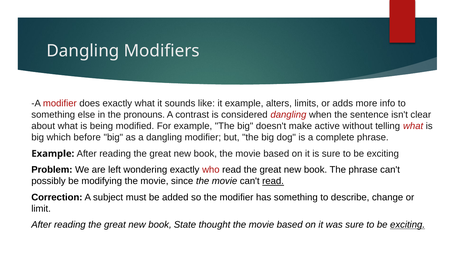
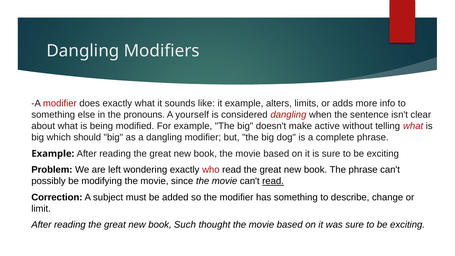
contrast: contrast -> yourself (192, 115)
before: before -> should (87, 137)
State: State -> Such (185, 225)
exciting underline: present -> none (408, 225)
